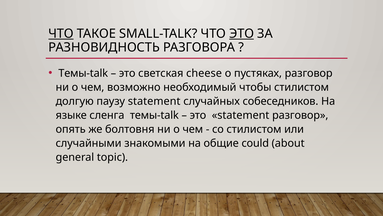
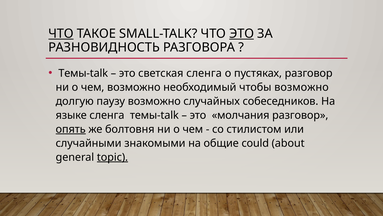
светская cheese: cheese -> сленга (204, 73)
чтобы стилистом: стилистом -> возможно (301, 87)
паузу statement: statement -> возможно (154, 101)
это statement: statement -> молчания (241, 115)
опять underline: none -> present (71, 129)
topic underline: none -> present (112, 157)
